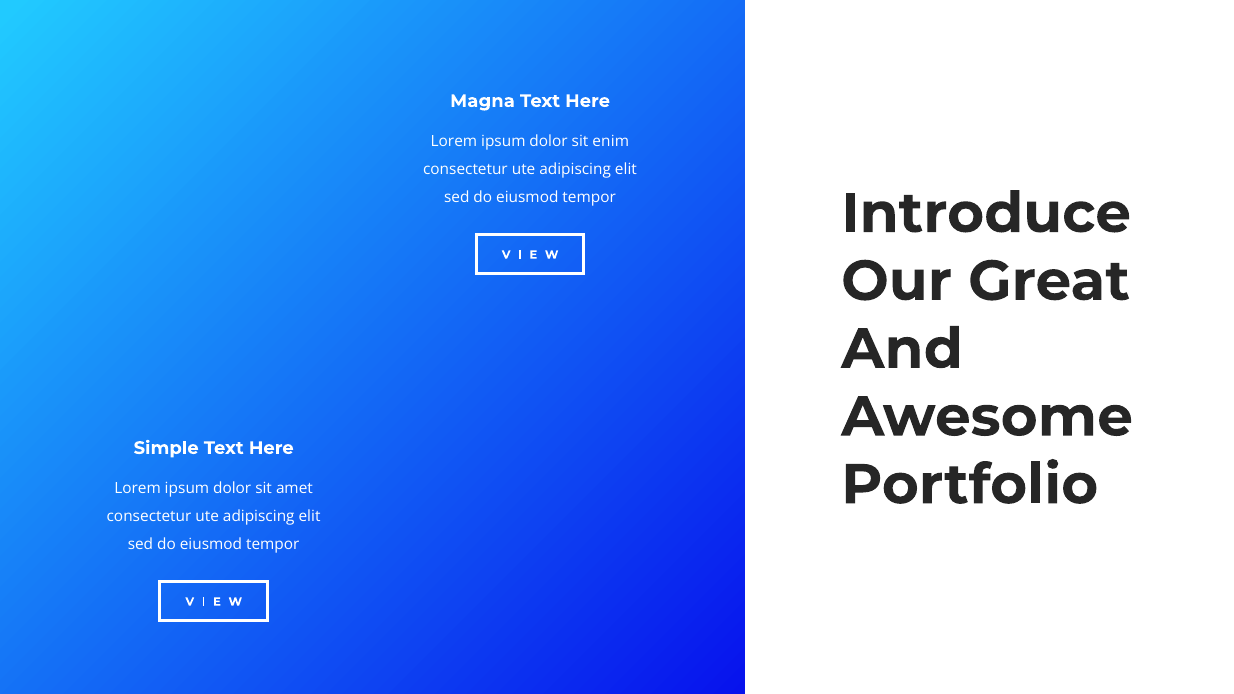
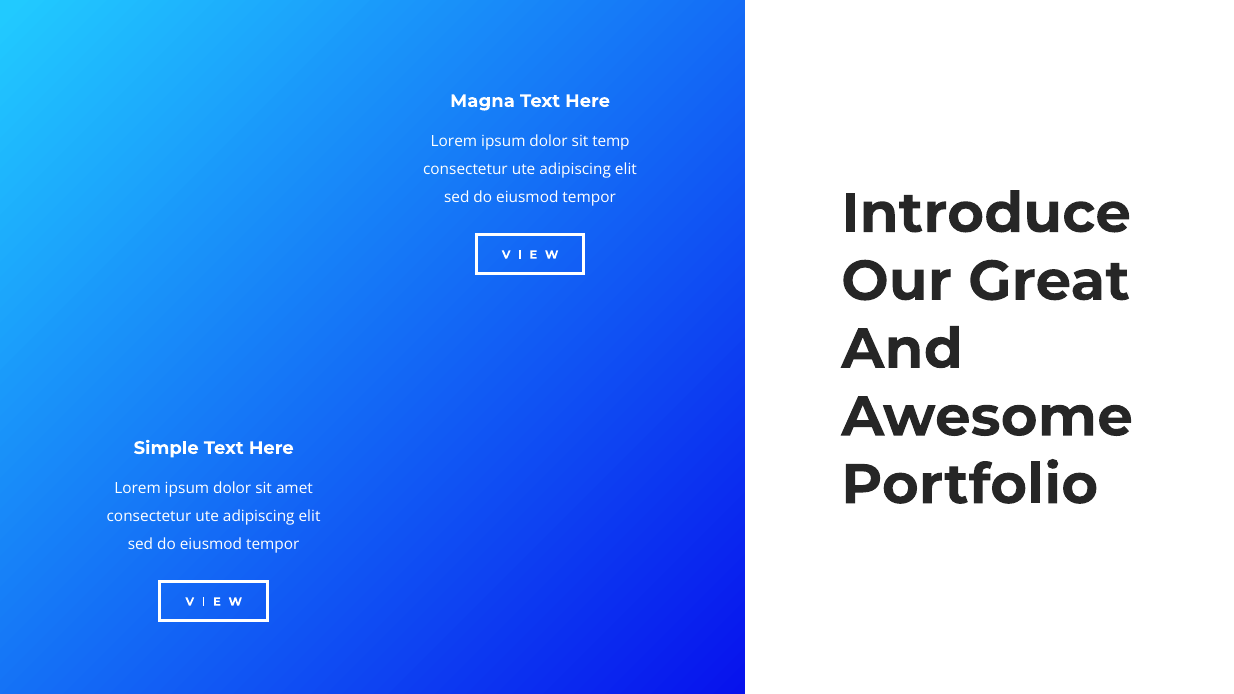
enim: enim -> temp (611, 142)
